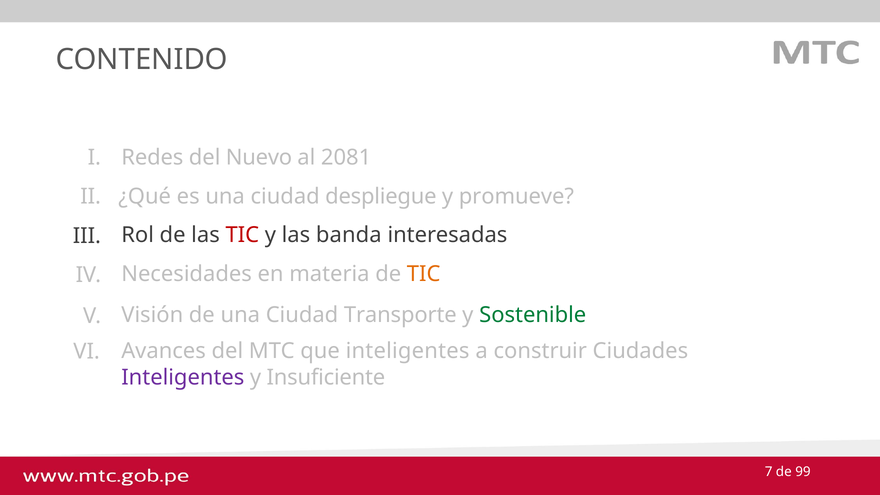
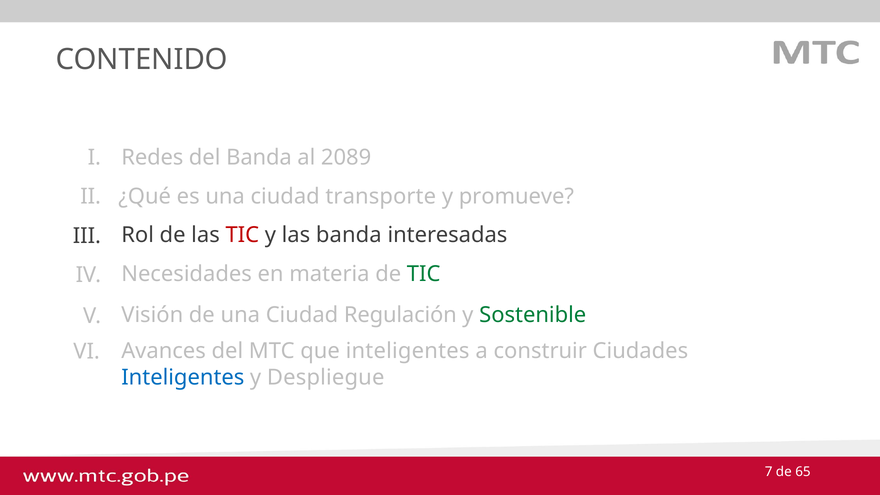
del Nuevo: Nuevo -> Banda (259, 157)
2081: 2081 -> 2089 (346, 157)
despliegue: despliegue -> transporte (381, 196)
TIC colour: orange -> green (424, 274)
Transporte: Transporte -> Regulación (400, 315)
Inteligentes colour: purple -> blue (183, 377)
Insuficiente: Insuficiente -> Despliegue (326, 377)
99: 99 -> 65 (803, 472)
